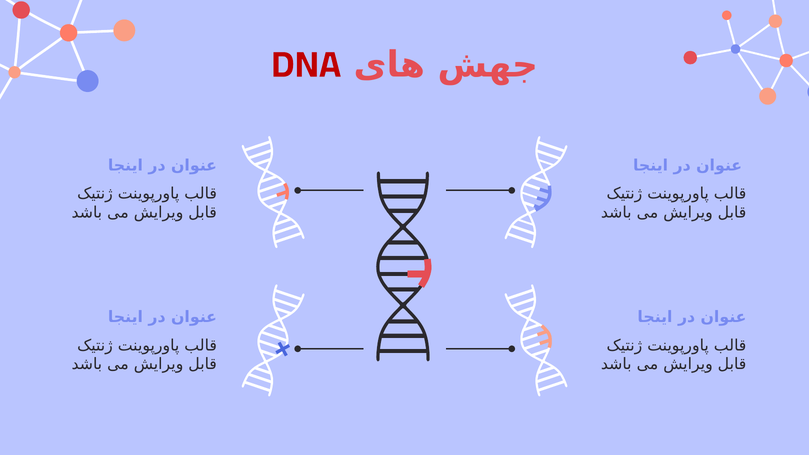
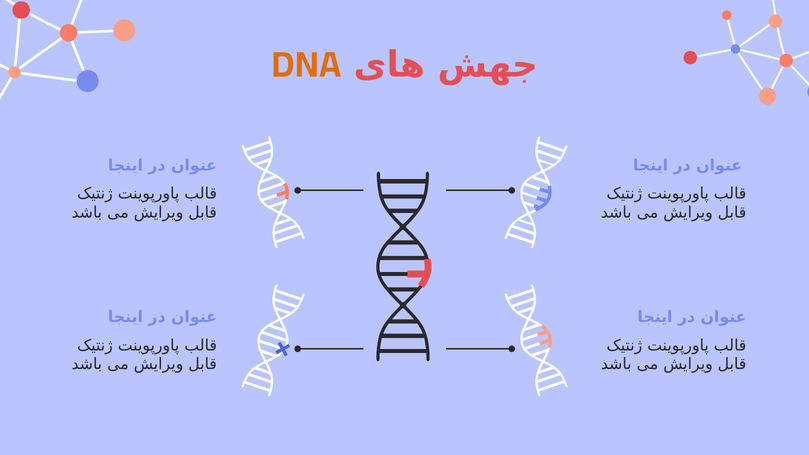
DNA colour: red -> orange (306, 65)
